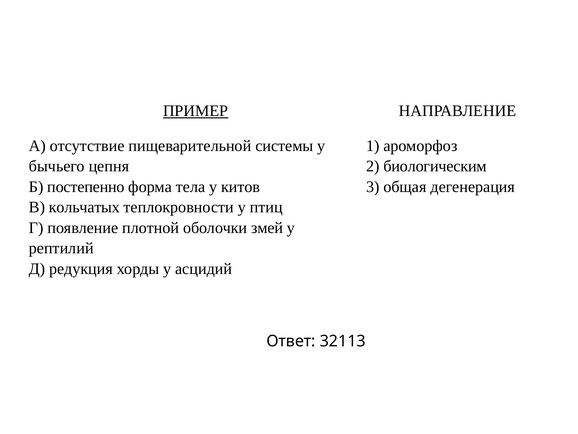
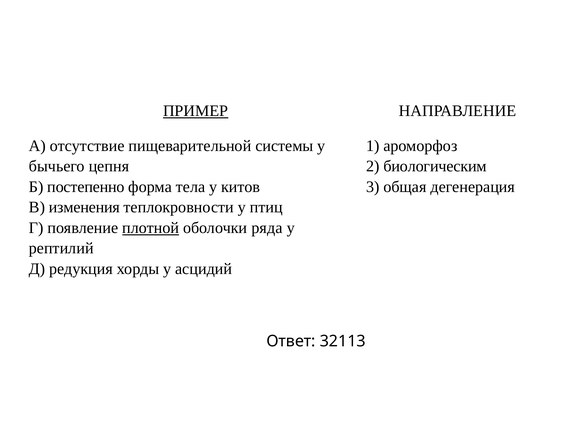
кольчатых: кольчатых -> изменения (84, 207)
плотной underline: none -> present (151, 228)
змей: змей -> ряда (267, 228)
